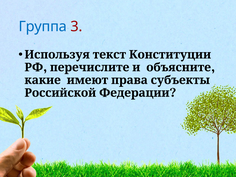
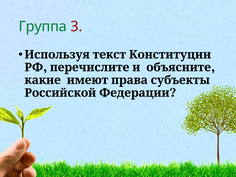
Группа colour: blue -> green (43, 26)
